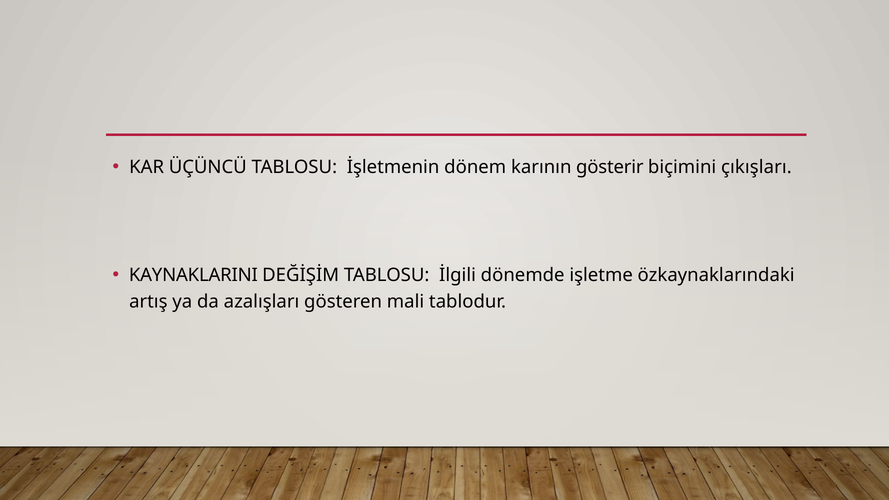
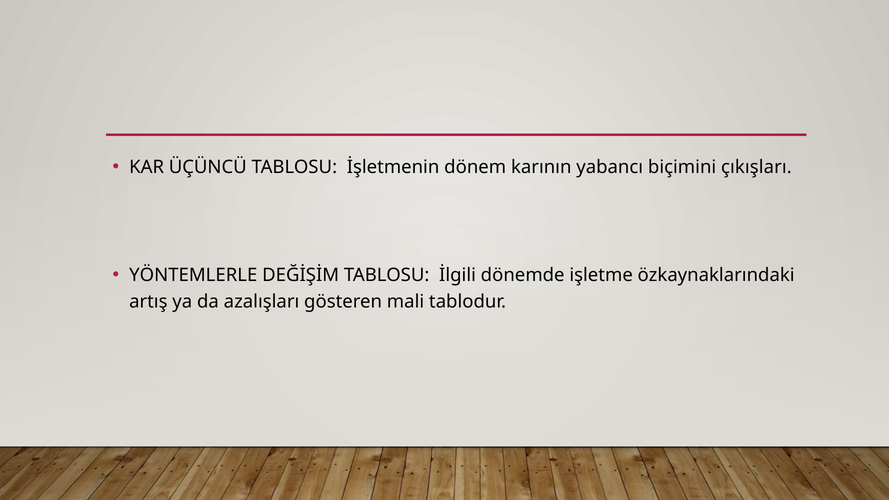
gösterir: gösterir -> yabancı (610, 167)
KAYNAKLARINI: KAYNAKLARINI -> YÖNTEMLERLE (193, 275)
